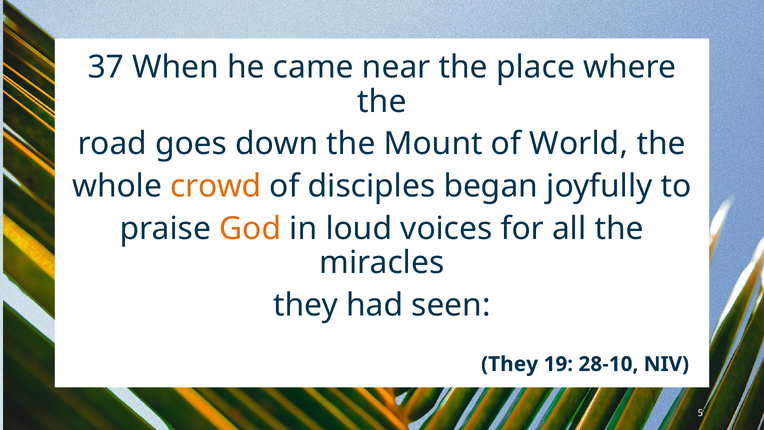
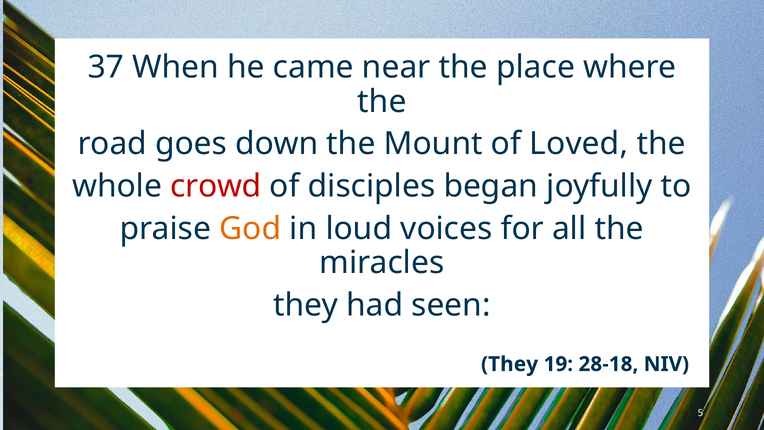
World: World -> Loved (579, 144)
crowd colour: orange -> red (216, 186)
28-10: 28-10 -> 28-18 (608, 364)
